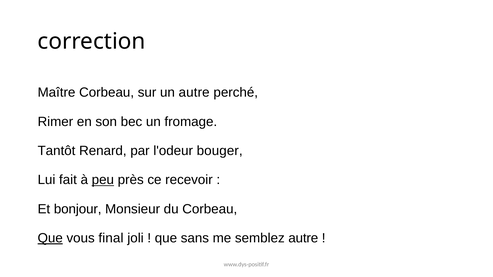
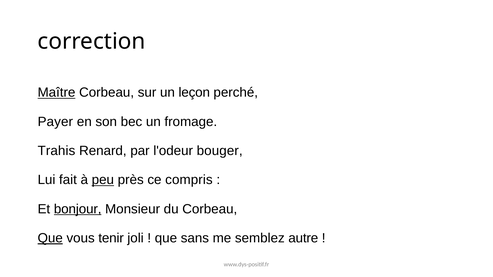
Maître underline: none -> present (56, 93)
un autre: autre -> leçon (194, 93)
Rimer: Rimer -> Payer (55, 122)
Tantôt: Tantôt -> Trahis (56, 151)
recevoir: recevoir -> compris (189, 180)
bonjour underline: none -> present (78, 209)
final: final -> tenir (111, 238)
